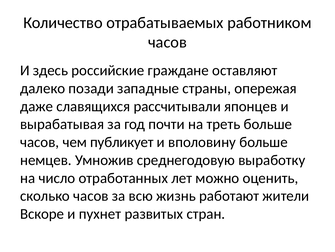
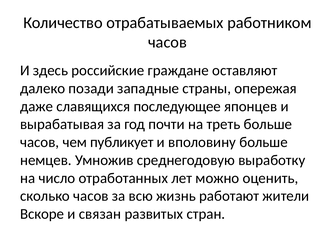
рассчитывали: рассчитывали -> последующее (177, 106)
пухнет: пухнет -> связан (100, 213)
